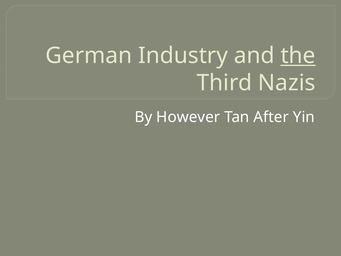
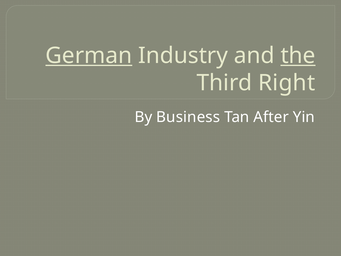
German underline: none -> present (89, 56)
Nazis: Nazis -> Right (287, 83)
However: However -> Business (188, 117)
